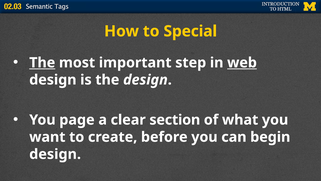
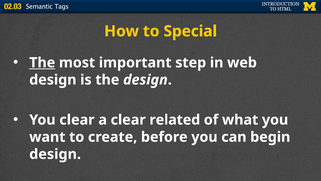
web underline: present -> none (242, 63)
You page: page -> clear (77, 120)
section: section -> related (175, 120)
